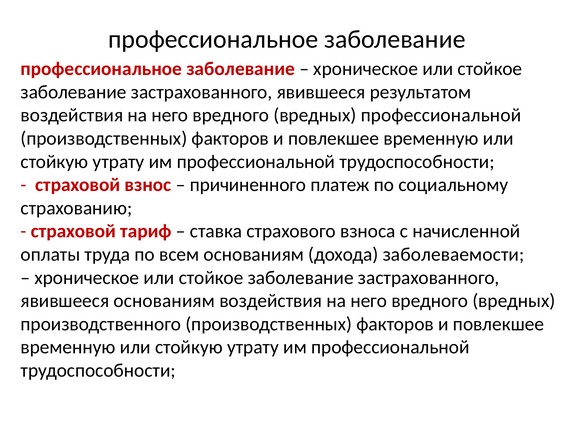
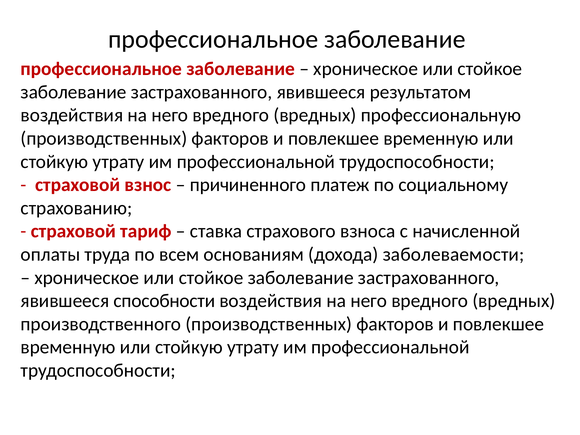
вредных профессиональной: профессиональной -> профессиональную (441, 115)
явившееся основаниям: основаниям -> способности (164, 301)
